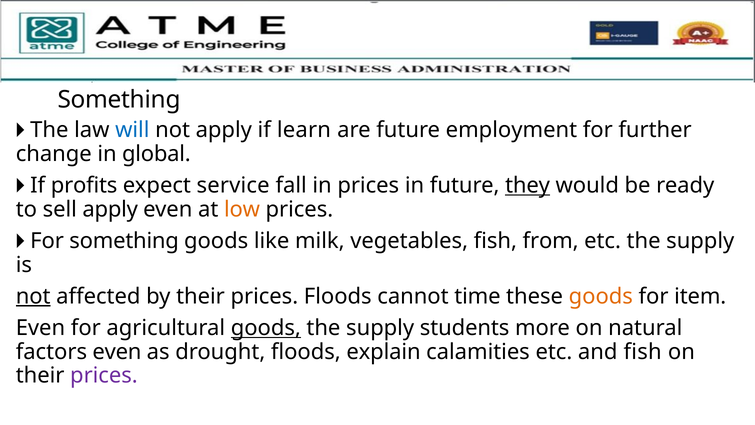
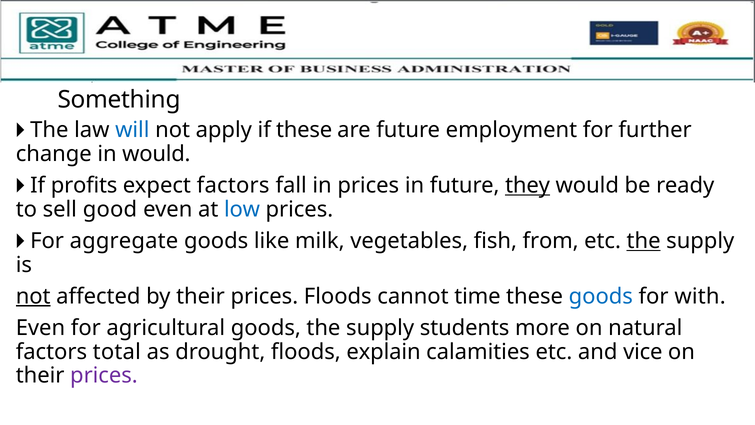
if learn: learn -> these (304, 130)
in global: global -> would (156, 154)
expect service: service -> factors (233, 185)
sell apply: apply -> good (110, 209)
low colour: orange -> blue (242, 209)
For something: something -> aggregate (124, 241)
the underline: none -> present (644, 241)
goods colour: orange -> blue (601, 296)
item: item -> with (700, 296)
goods underline: present -> none (266, 328)
factors even: even -> total (117, 352)
and fish: fish -> vice (643, 352)
